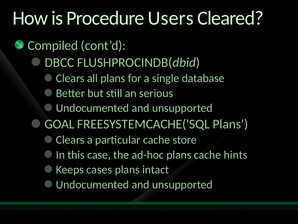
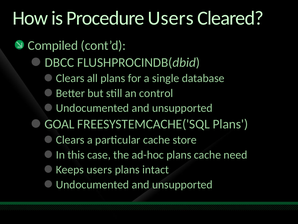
serious: serious -> control (156, 93)
hints: hints -> need (236, 154)
Keeps cases: cases -> users (99, 169)
